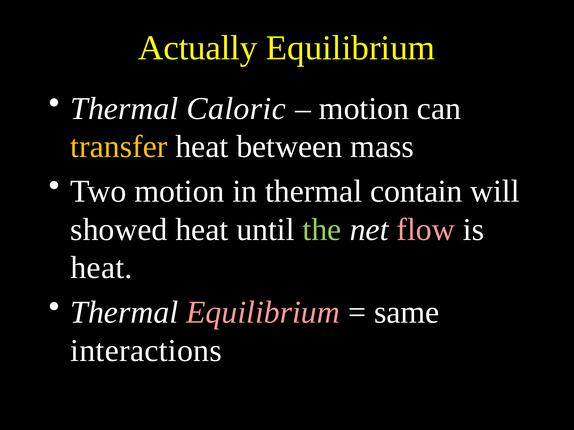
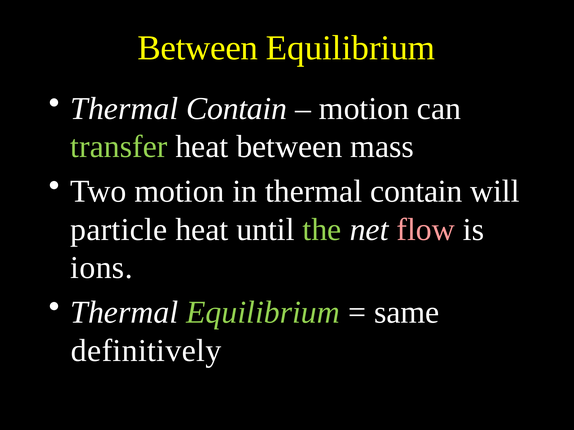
Actually: Actually -> Between (198, 48)
Caloric: Caloric -> Contain (237, 109)
transfer colour: yellow -> light green (119, 147)
showed: showed -> particle (119, 230)
heat: heat -> ions (101, 268)
Equilibrium colour: pink -> light green (263, 313)
interactions: interactions -> definitively (146, 351)
